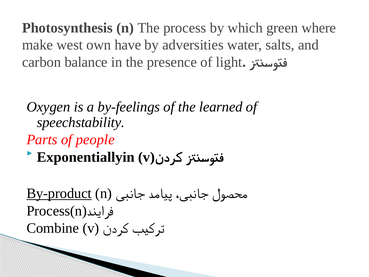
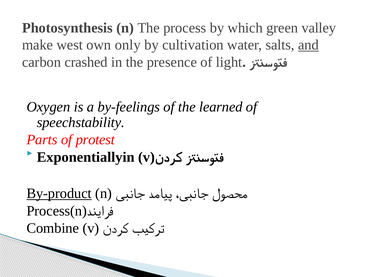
where: where -> valley (319, 28)
have: have -> only (128, 45)
adversities: adversities -> cultivation (193, 45)
and underline: none -> present (308, 45)
balance: balance -> crashed (86, 62)
people: people -> protest (95, 140)
